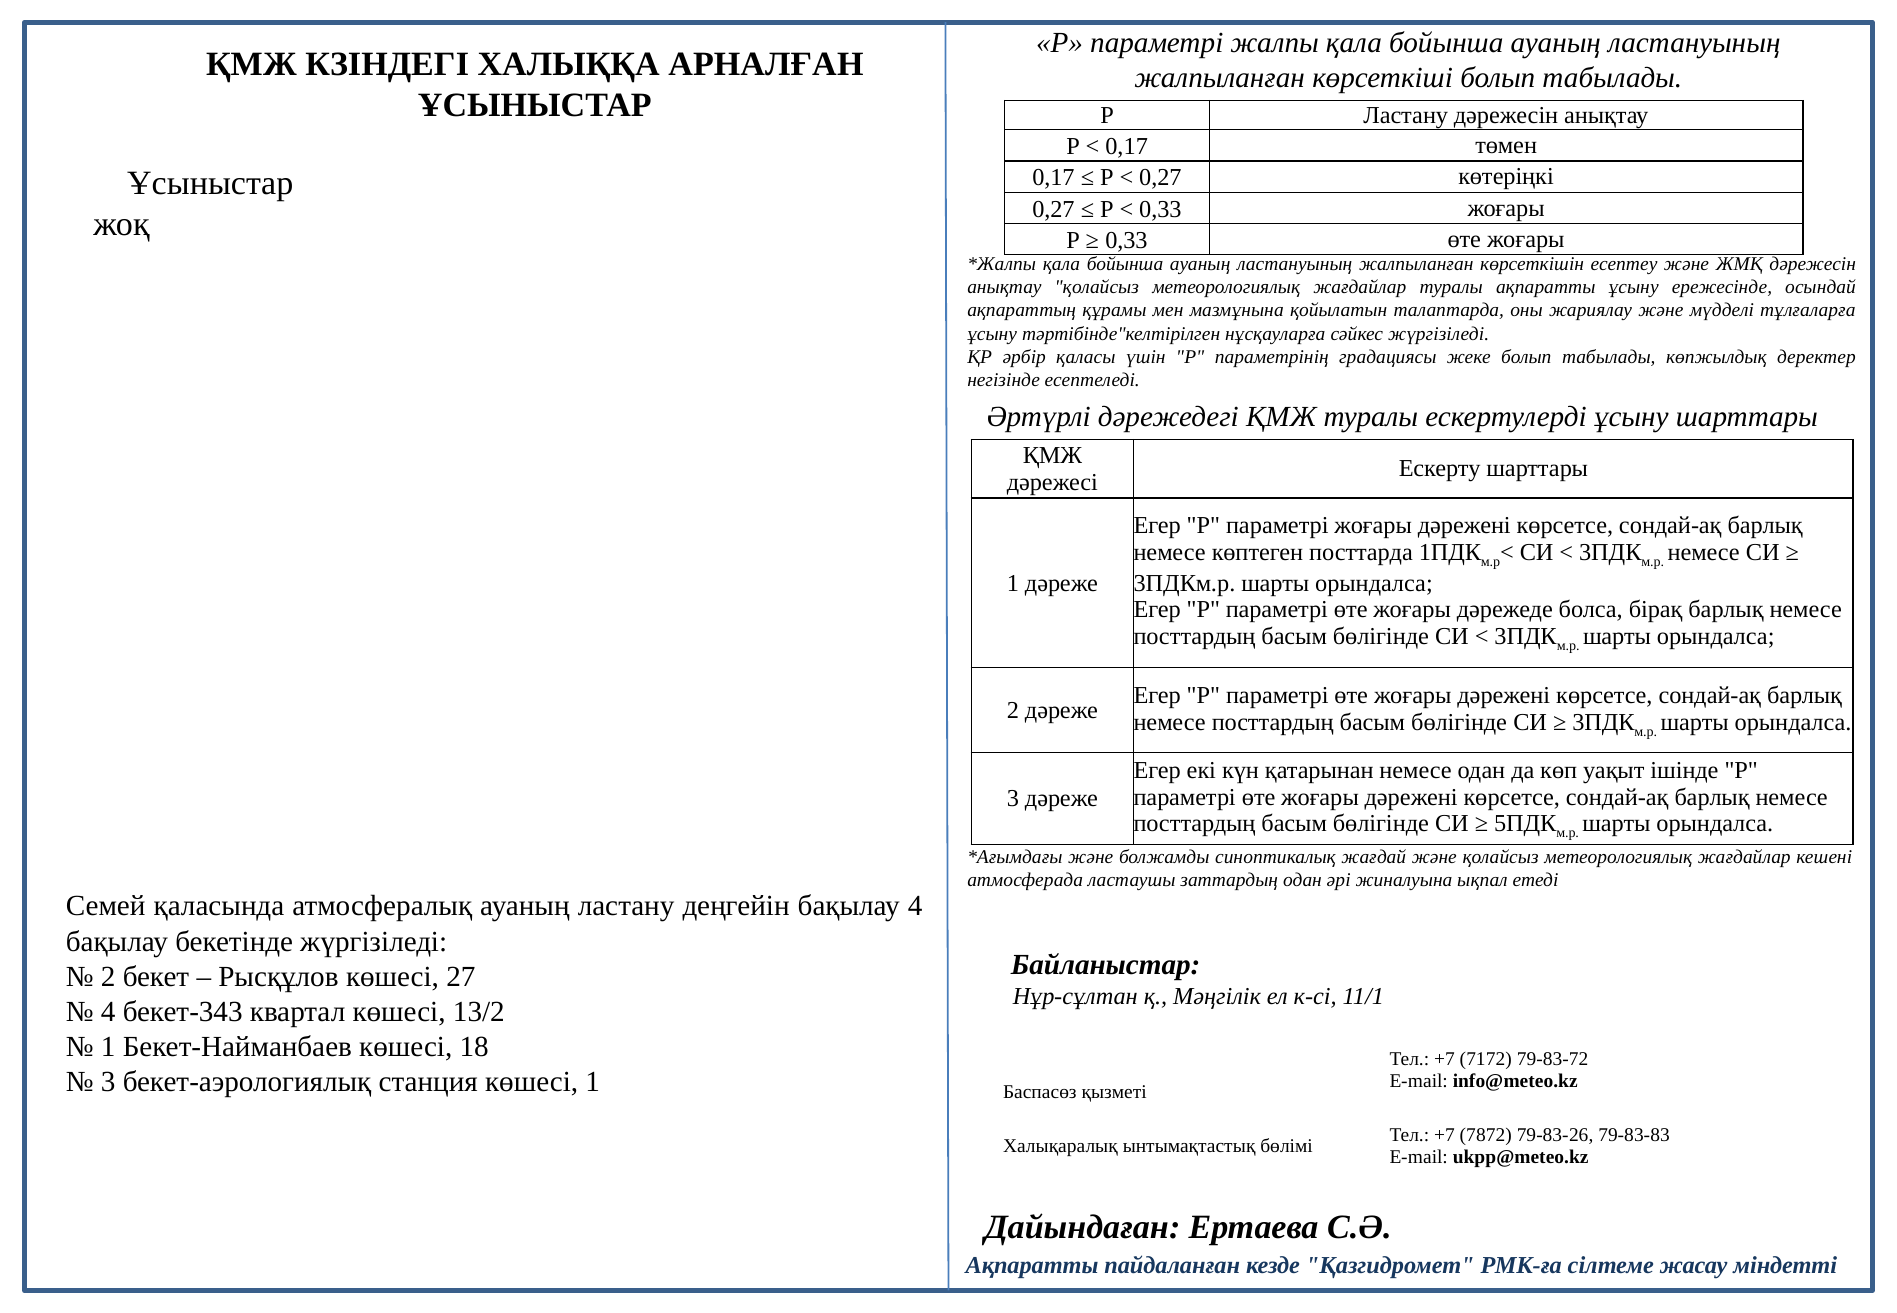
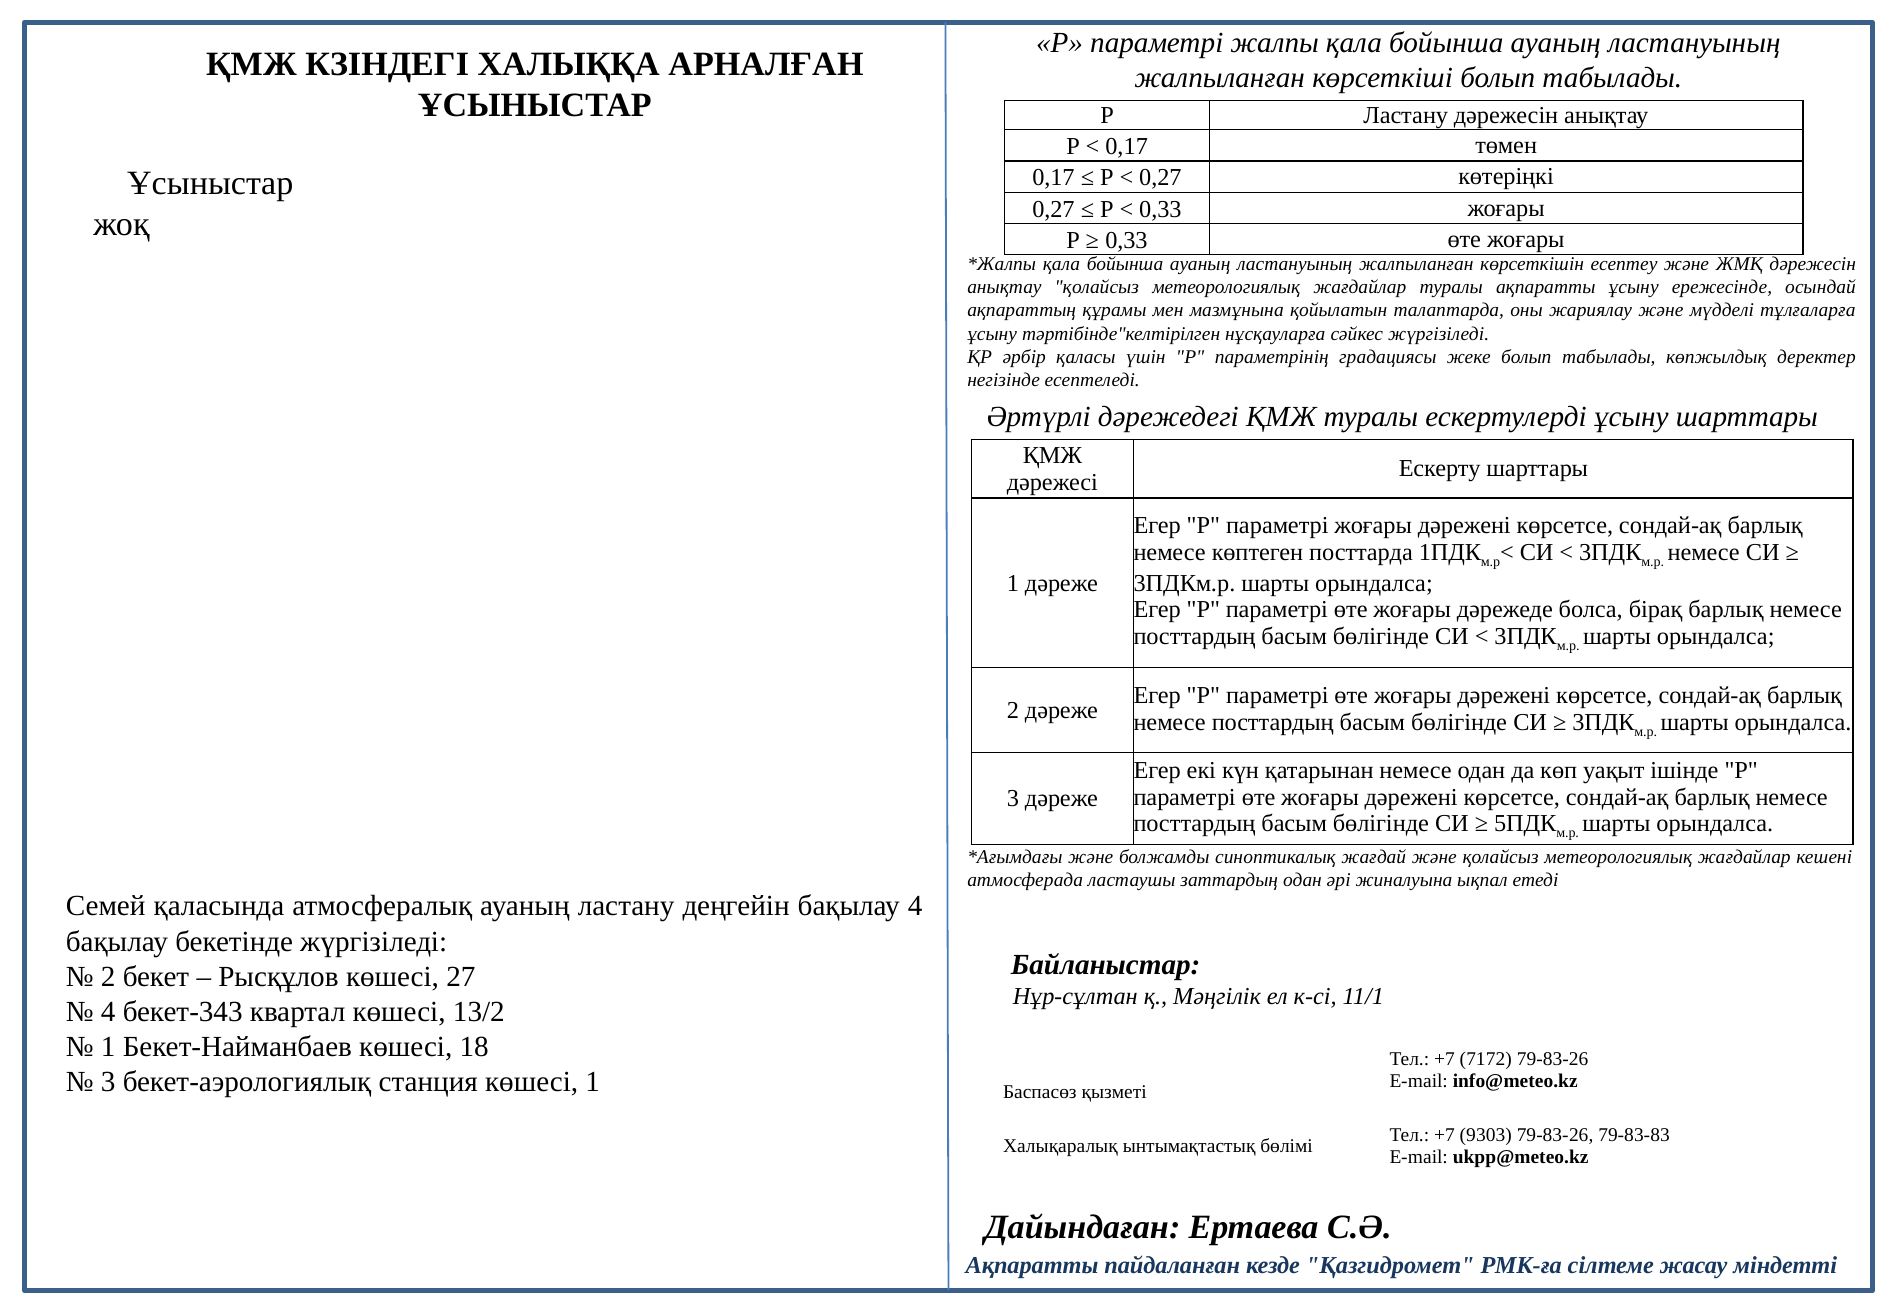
7172 79-83-72: 79-83-72 -> 79-83-26 (1553, 1060)
7872: 7872 -> 9303 (1486, 1135)
